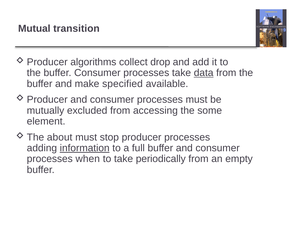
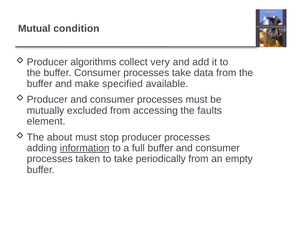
transition: transition -> condition (76, 29)
drop: drop -> very (160, 62)
data underline: present -> none (204, 73)
some: some -> faults (210, 111)
when: when -> taken (88, 159)
